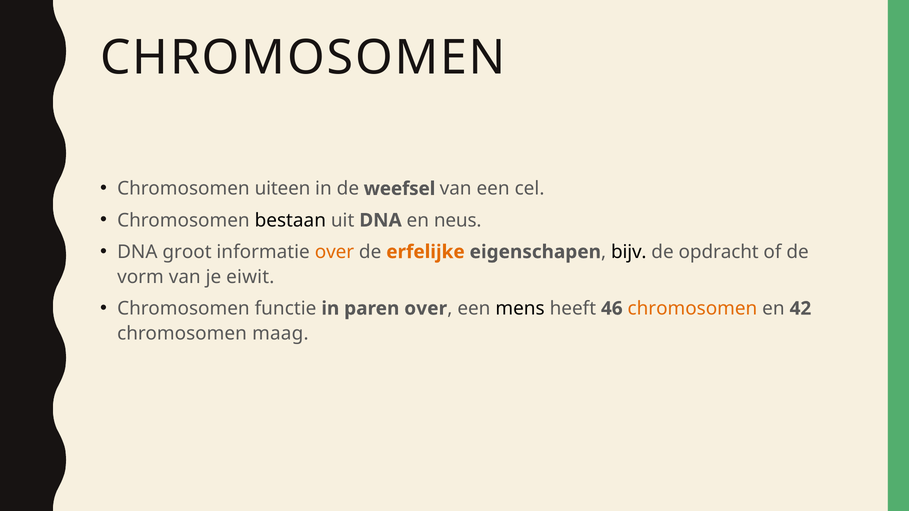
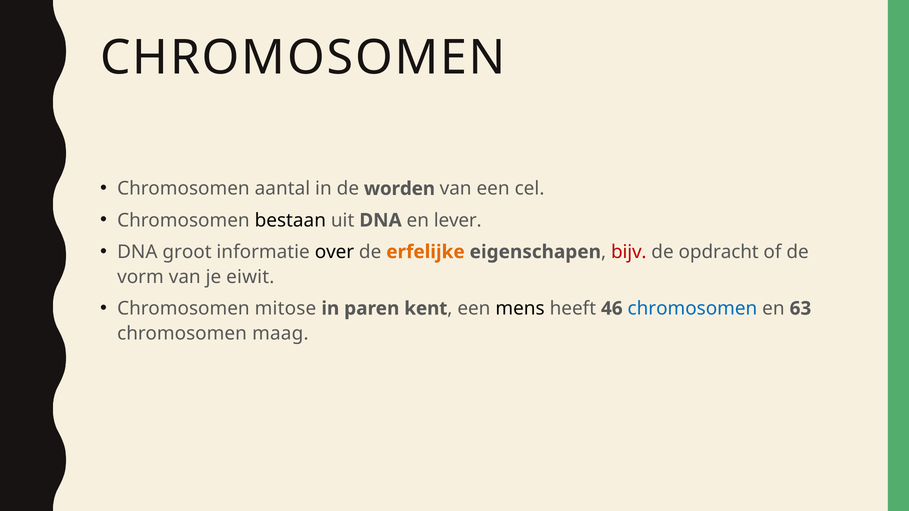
uiteen: uiteen -> aantal (282, 189)
weefsel: weefsel -> worden (399, 189)
neus: neus -> lever (458, 220)
over colour: orange -> black (334, 252)
bijv colour: black -> red (629, 252)
functie: functie -> mitose (285, 309)
paren over: over -> kent (426, 309)
chromosomen colour: orange -> blue (692, 309)
42: 42 -> 63 (800, 309)
